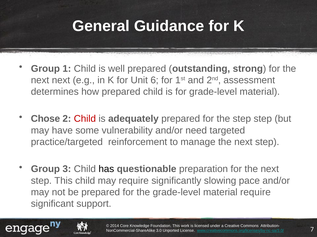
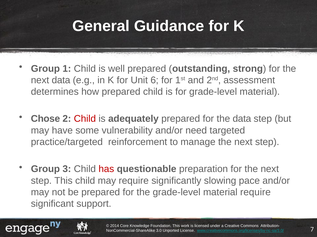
next next: next -> data (61, 80)
the step: step -> data (242, 119)
has colour: black -> red (106, 170)
